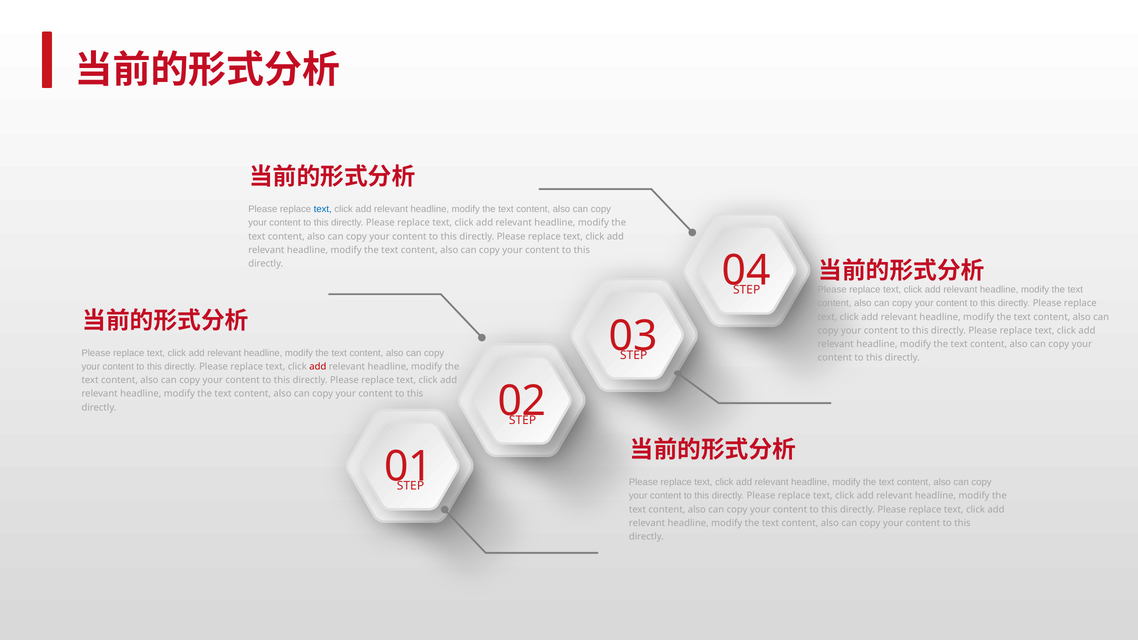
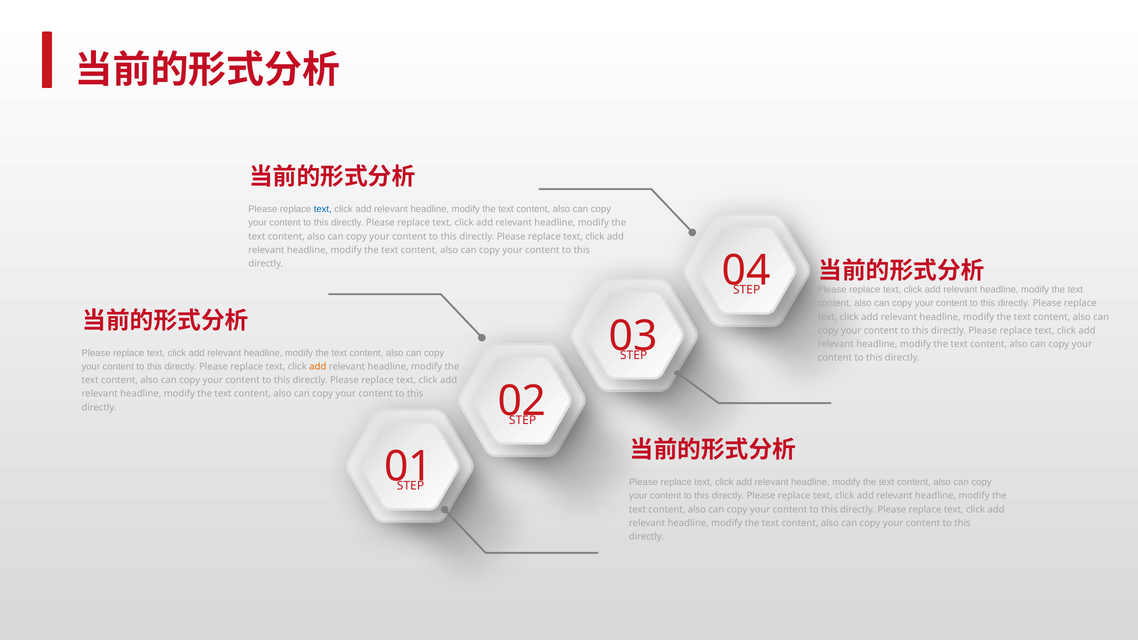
add colour: red -> orange (318, 367)
